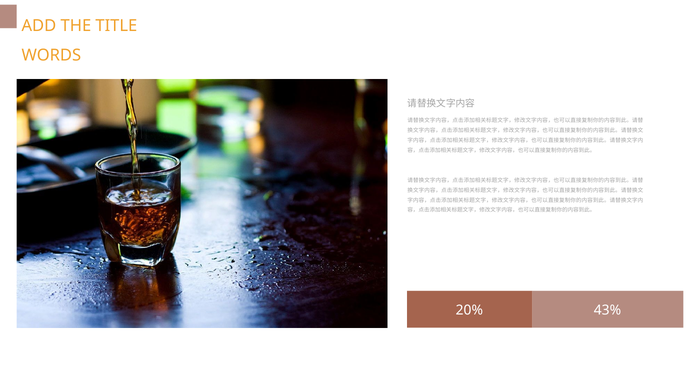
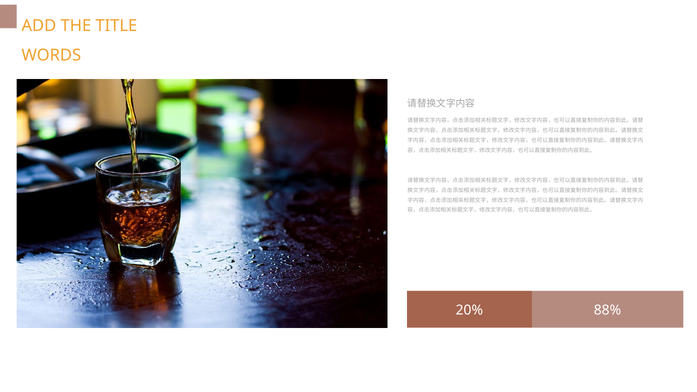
43%: 43% -> 88% (607, 310)
